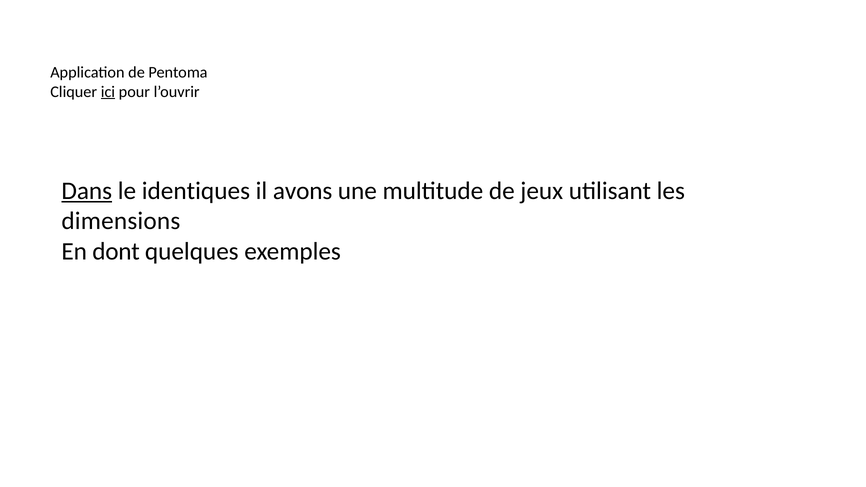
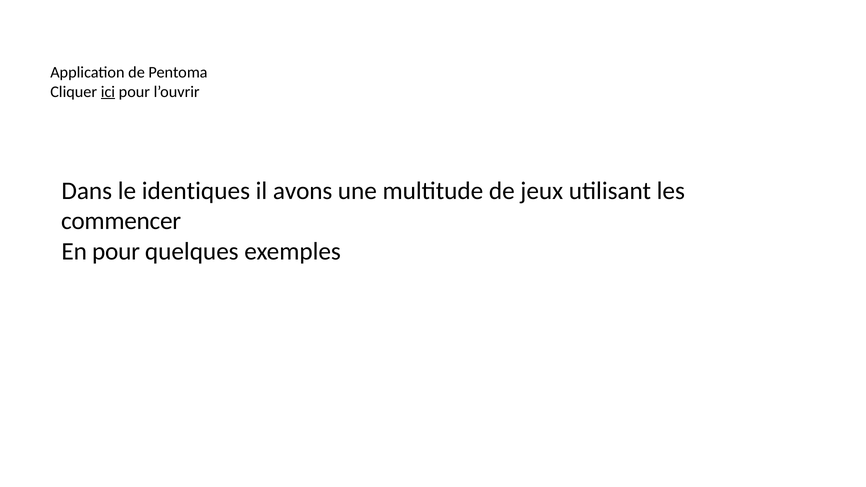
Dans underline: present -> none (87, 191)
dimensions: dimensions -> commencer (121, 221)
En dont: dont -> pour (116, 251)
